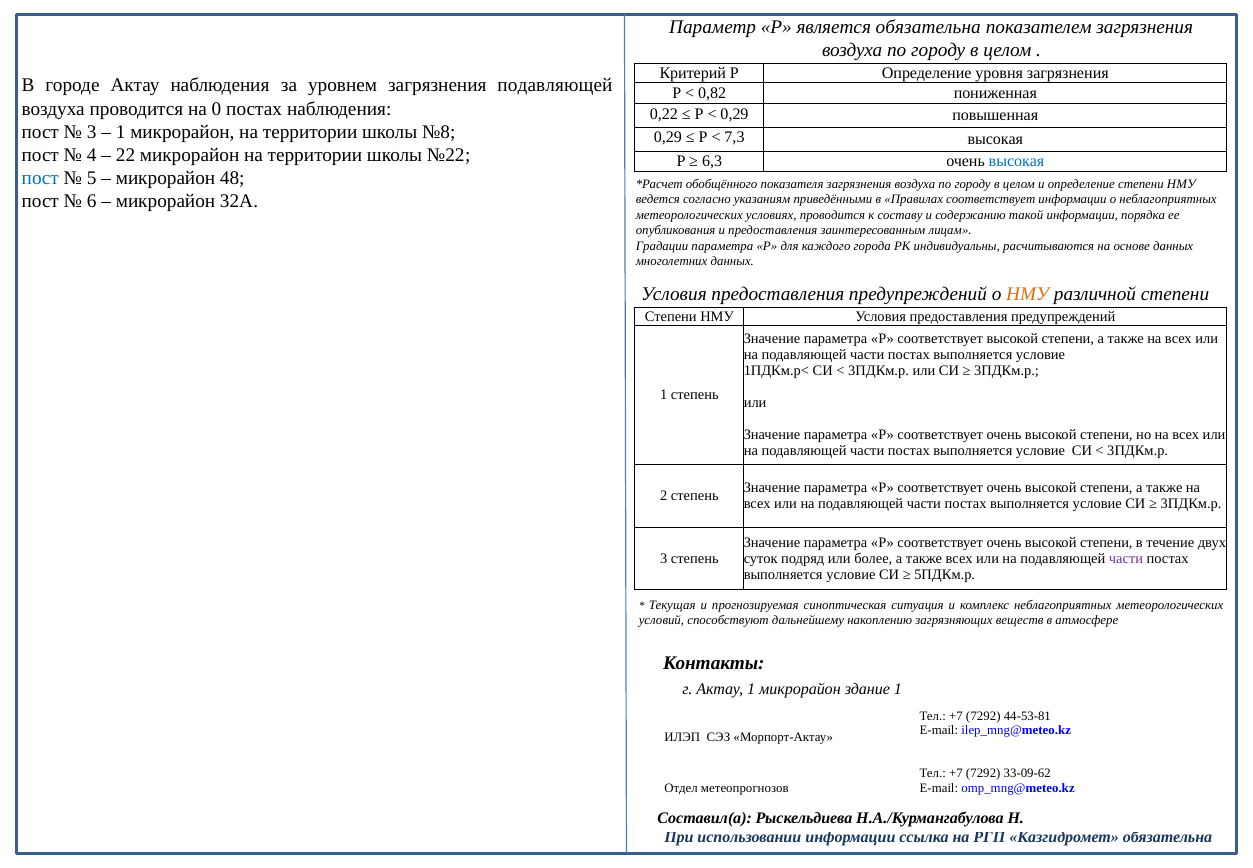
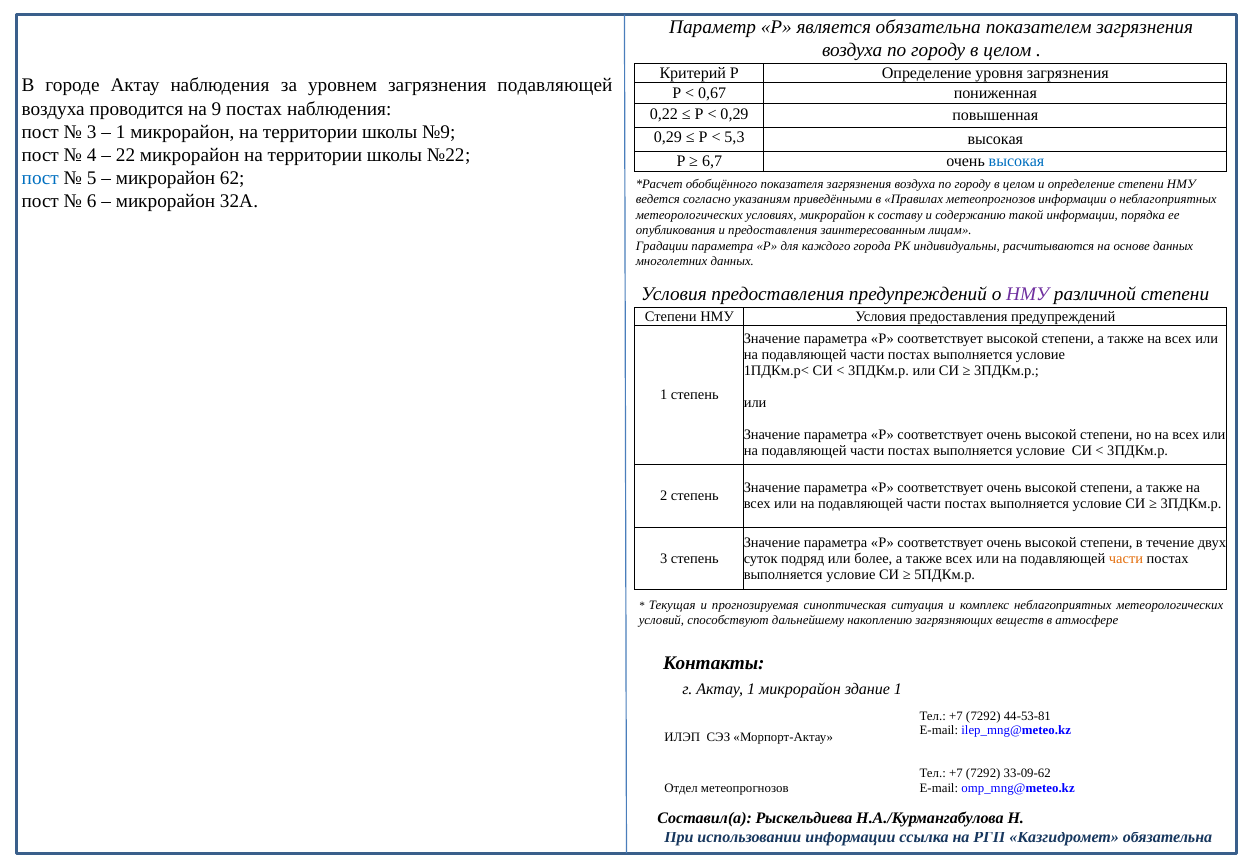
0,82: 0,82 -> 0,67 (712, 93)
0: 0 -> 9 (217, 109)
№8: №8 -> №9 (439, 132)
7,3: 7,3 -> 5,3 (734, 137)
6,3: 6,3 -> 6,7 (712, 161)
48: 48 -> 62 (232, 178)
Правилах соответствует: соответствует -> метеопрогнозов (991, 199)
условиях проводится: проводится -> микрорайон (832, 215)
НМУ colour: orange -> purple (1028, 294)
части colour: purple -> orange (1126, 558)
